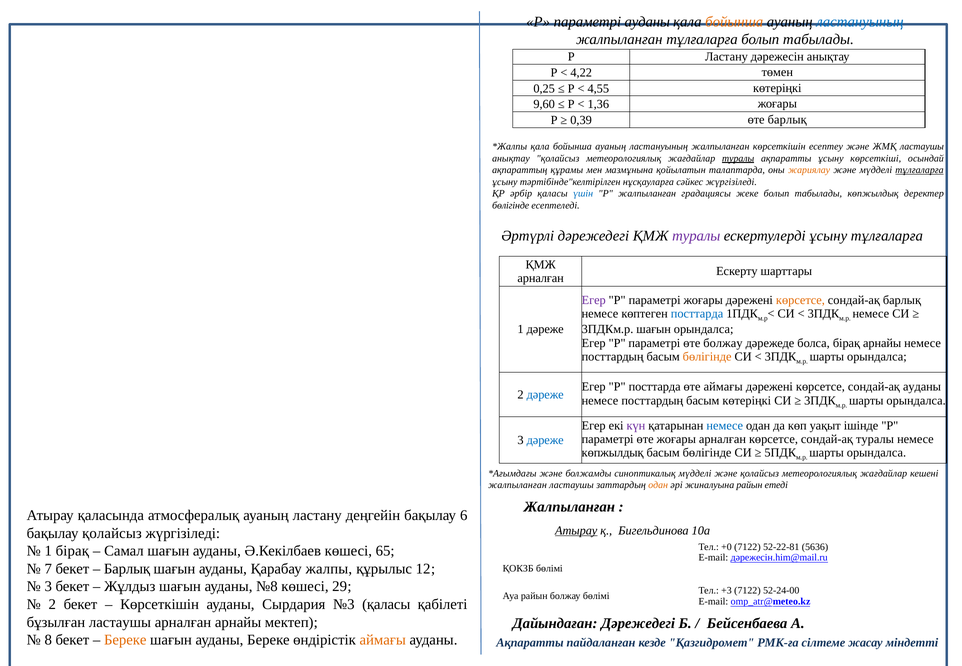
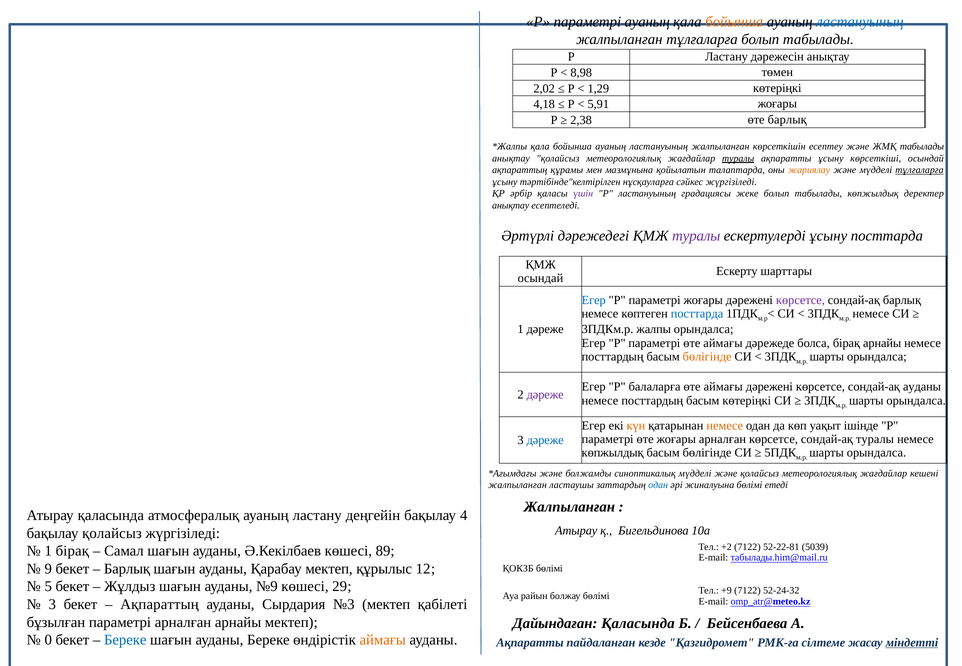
параметрі ауданы: ауданы -> ауаның (647, 22)
4,22: 4,22 -> 8,98 (581, 73)
0,25: 0,25 -> 2,02 (544, 89)
4,55: 4,55 -> 1,29 (598, 89)
9,60: 9,60 -> 4,18 (544, 104)
1,36: 1,36 -> 5,91 (598, 104)
0,39: 0,39 -> 2,38 (581, 120)
ЖМҚ ластаушы: ластаушы -> табылады (922, 146)
үшін colour: blue -> purple (583, 194)
Р жалпыланған: жалпыланған -> ластануының (647, 194)
бөлігінде: бөлігінде -> анықтау (511, 206)
ұсыну тұлғаларға: тұлғаларға -> посттарда (887, 236)
арналған: арналған -> осындай (541, 278)
Егер colour: purple -> blue (594, 300)
көрсетсе colour: orange -> purple (800, 300)
3ПДКм.р шағын: шағын -> жалпы (654, 329)
параметрі өте болжау: болжау -> аймағы (723, 343)
Р посттарда: посттарда -> балаларға (655, 387)
дәреже colour: blue -> purple (545, 395)
күн colour: purple -> orange (636, 426)
немесе colour: blue -> orange (725, 426)
одан colour: orange -> blue (658, 485)
жиналуына райын: райын -> бөлімі (749, 485)
6: 6 -> 4 (464, 516)
Атырау underline: present -> none (576, 530)
+0: +0 -> +2 (726, 547)
5636: 5636 -> 5039 (815, 547)
65: 65 -> 89 (385, 551)
дәрежесін.him@mail.ru: дәрежесін.him@mail.ru -> табылады.him@mail.ru (779, 558)
7: 7 -> 9 (48, 569)
Қарабау жалпы: жалпы -> мектеп (329, 569)
3: 3 -> 5 (48, 587)
№8: №8 -> №9 (267, 587)
+3: +3 -> +9 (726, 591)
52-24-00: 52-24-00 -> 52-24-32 (781, 591)
2: 2 -> 3 (52, 604)
Көрсеткішін: Көрсеткішін -> Ақпараттың (160, 604)
№3 қаласы: қаласы -> мектеп (386, 604)
бұзылған ластаушы: ластаушы -> параметрі (120, 622)
Дайындаған Дәрежедегі: Дәрежедегі -> Қаласында (638, 624)
8: 8 -> 0 (48, 640)
Береке colour: orange -> blue (125, 640)
міндетті underline: none -> present (912, 643)
